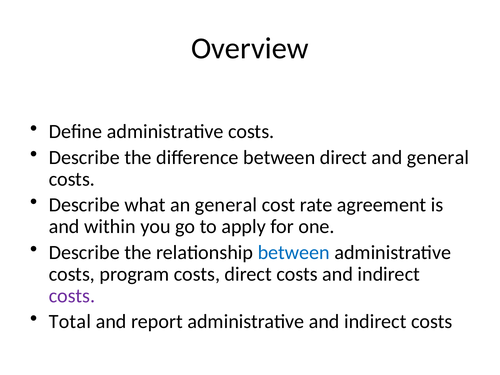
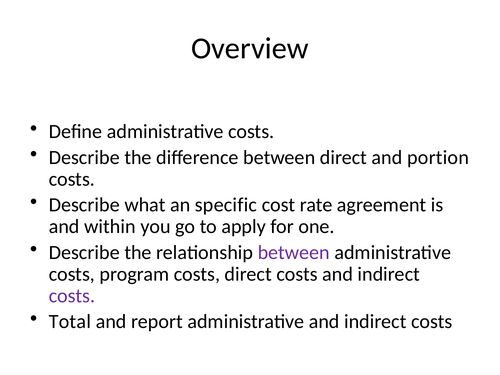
and general: general -> portion (438, 157)
an general: general -> specific (226, 205)
between colour: blue -> purple (294, 252)
